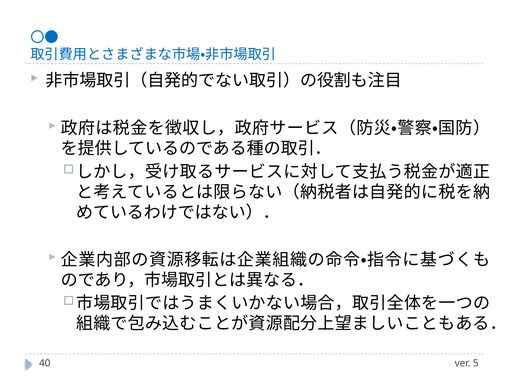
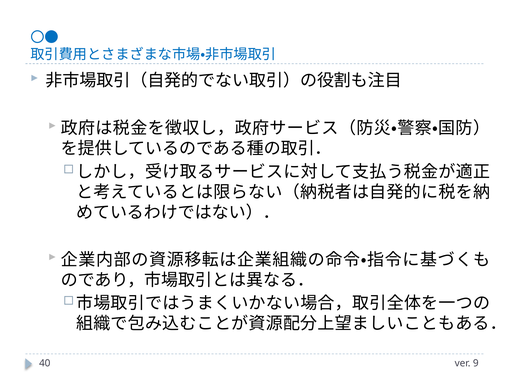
5: 5 -> 9 (476, 363)
